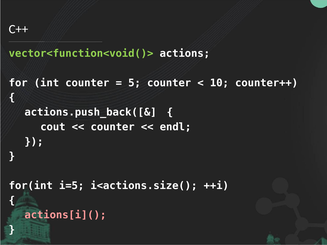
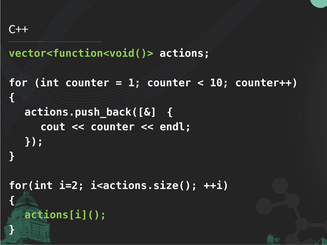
5: 5 -> 1 (134, 83)
i=5: i=5 -> i=2 (72, 186)
actions[i]( colour: pink -> light green (65, 215)
